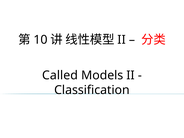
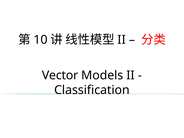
Called: Called -> Vector (60, 75)
